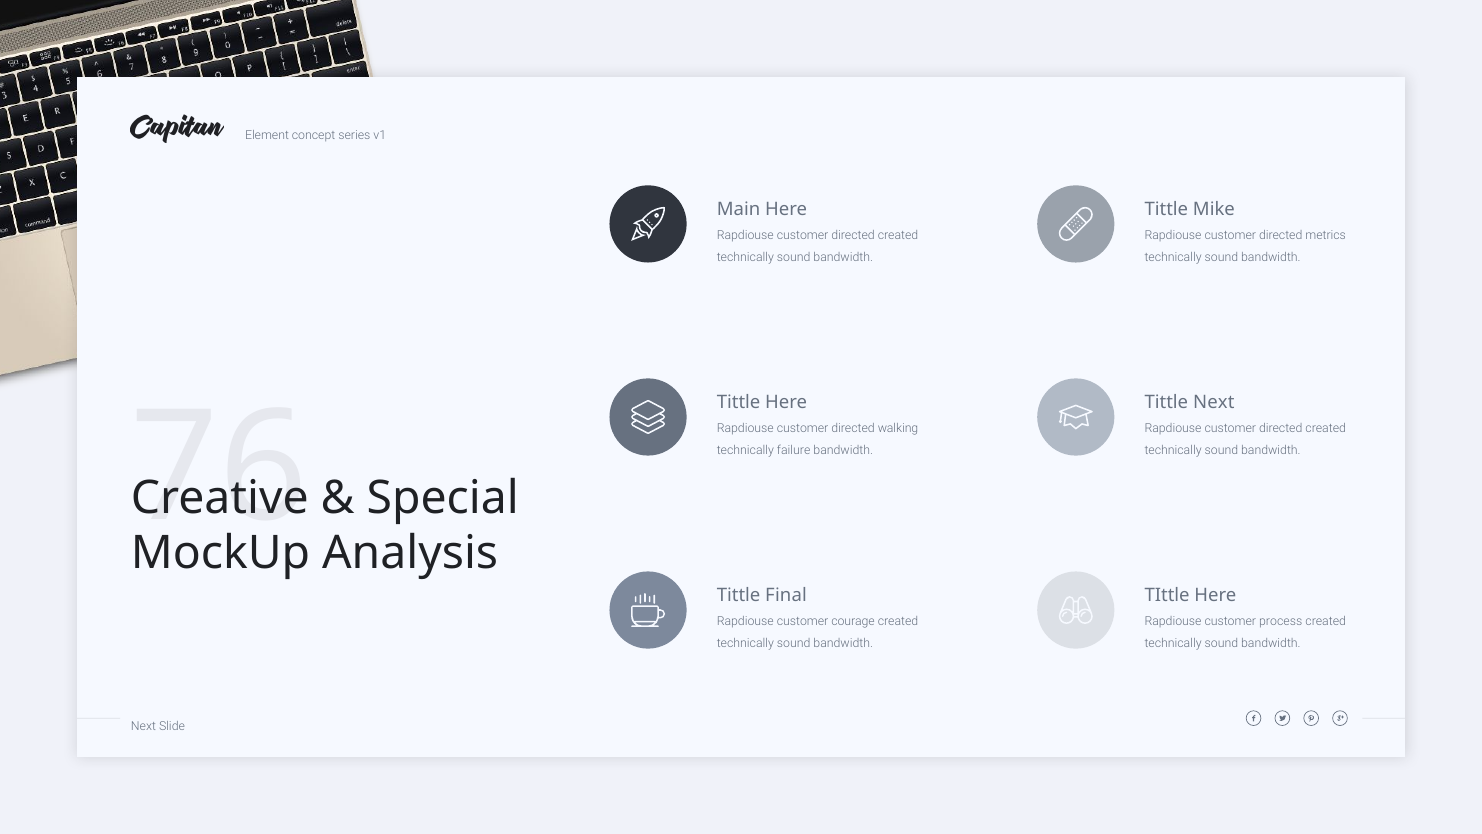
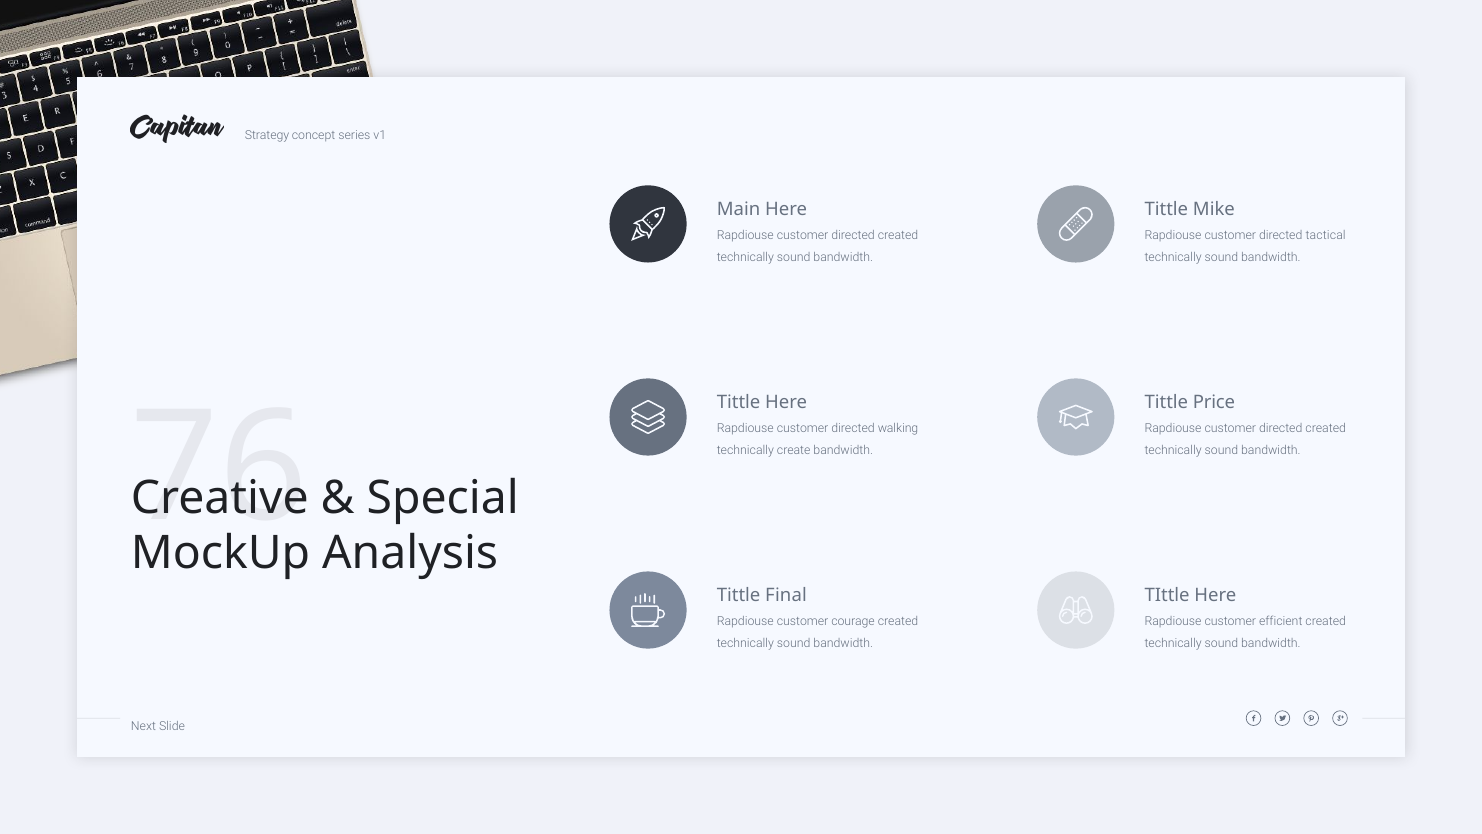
Element: Element -> Strategy (267, 135)
metrics: metrics -> tactical (1326, 235)
Tittle Next: Next -> Price (1214, 403)
failure: failure -> create (794, 450)
process: process -> efficient (1281, 621)
